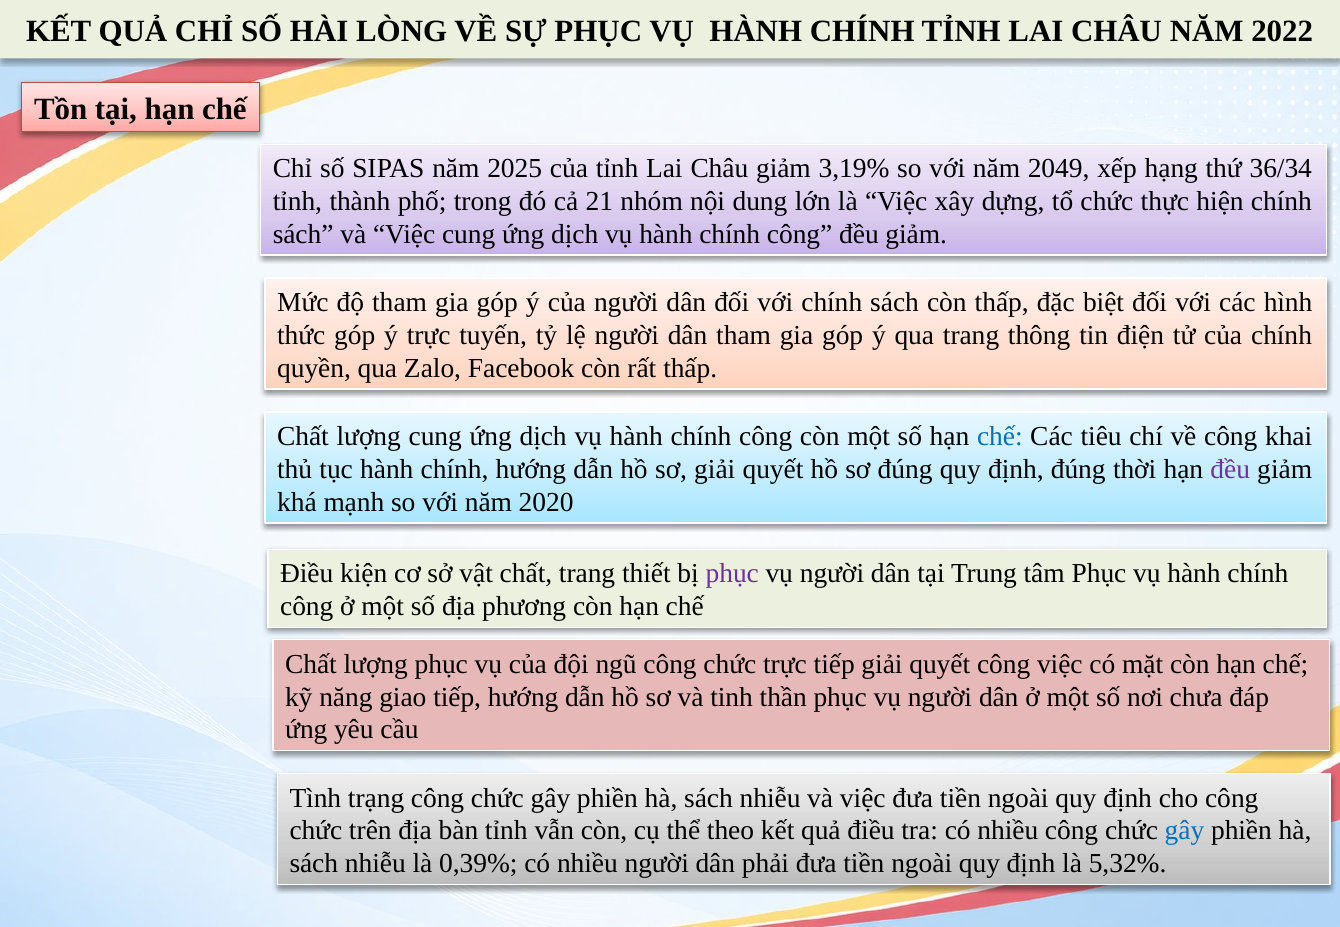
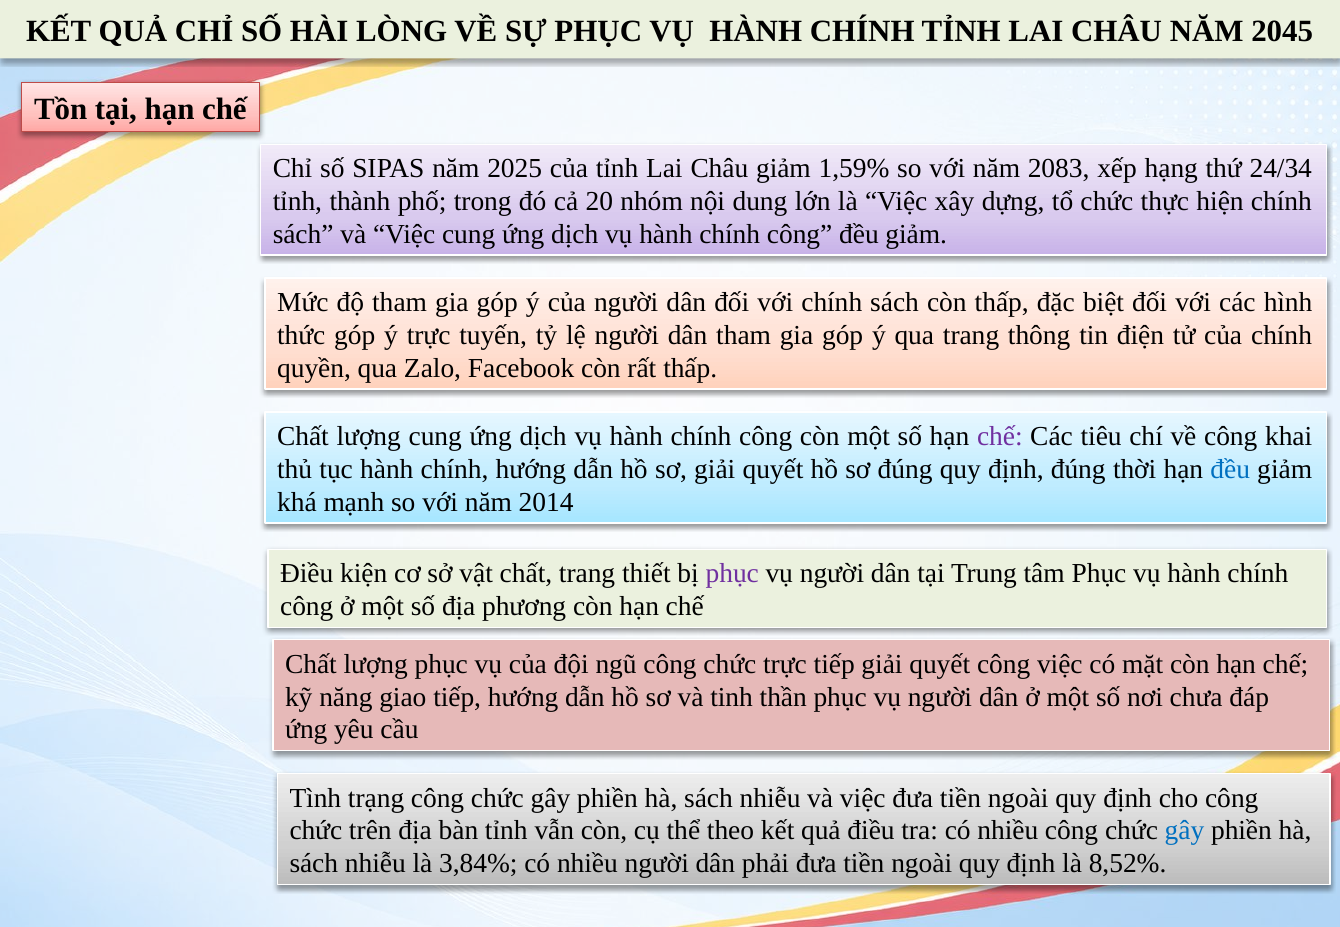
2022: 2022 -> 2045 (1282, 31)
3,19%: 3,19% -> 1,59% (854, 169)
2049: 2049 -> 2083 (1059, 169)
36/34: 36/34 -> 24/34 (1281, 169)
21: 21 -> 20 (599, 202)
chế colour: blue -> purple (1000, 437)
đều colour: purple -> blue (1230, 470)
2020: 2020 -> 2014 (546, 503)
0,39%: 0,39% -> 3,84% (478, 864)
5,32%: 5,32% -> 8,52% (1128, 864)
